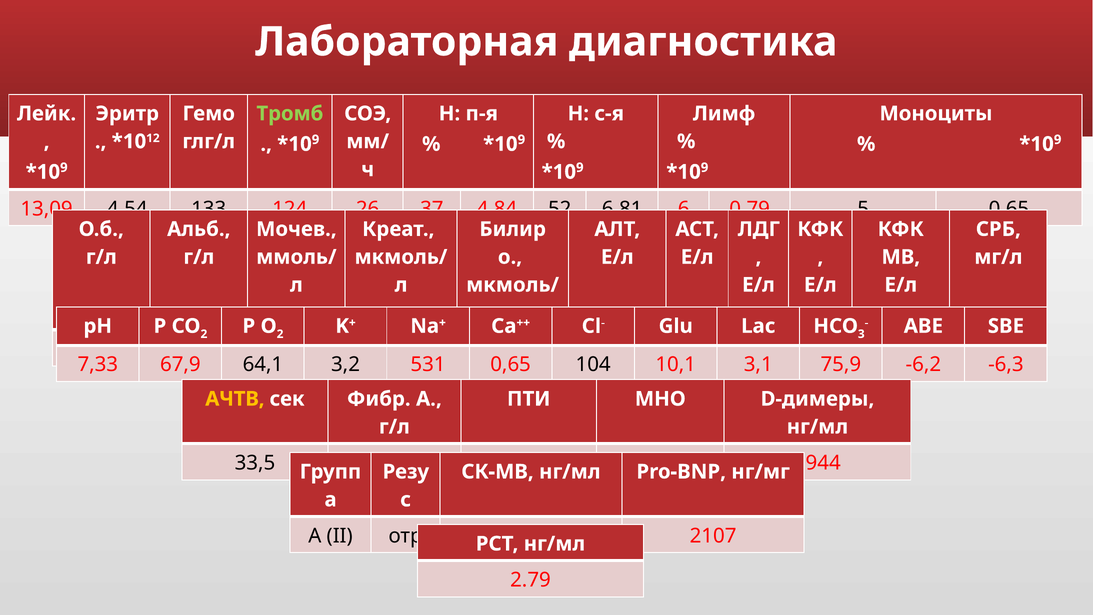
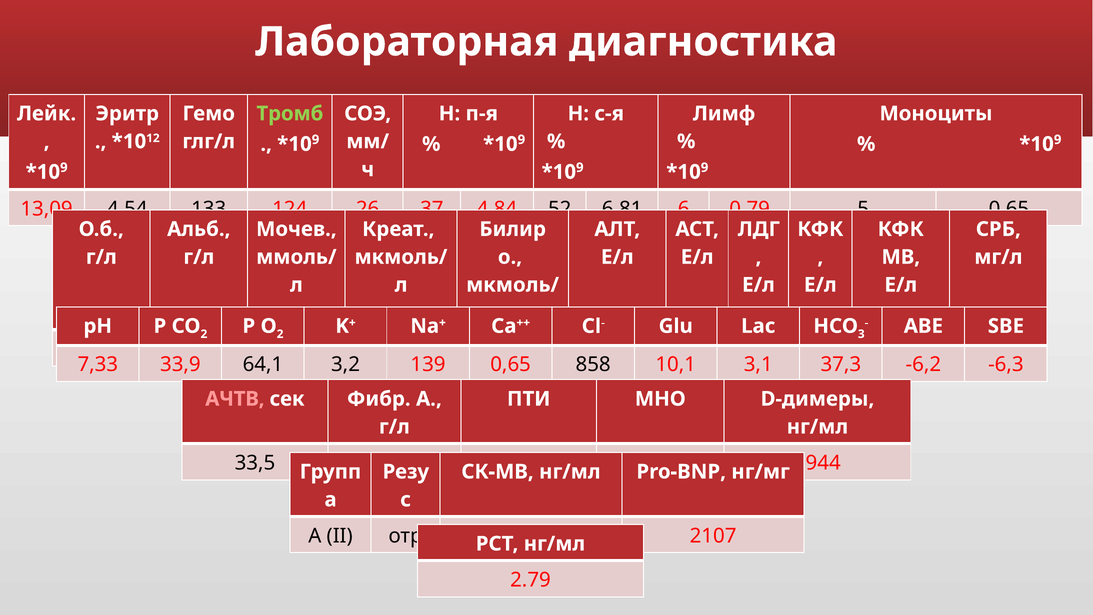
67,9: 67,9 -> 33,9 (180, 365)
531: 531 -> 139 (428, 365)
104: 104 -> 858 (593, 365)
75,9: 75,9 -> 37,3 (841, 365)
АЧТВ colour: yellow -> pink (235, 399)
